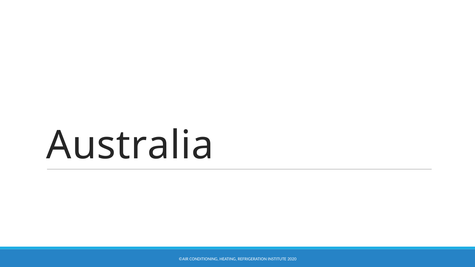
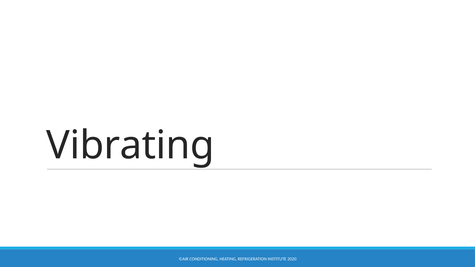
Australia: Australia -> Vibrating (130, 146)
